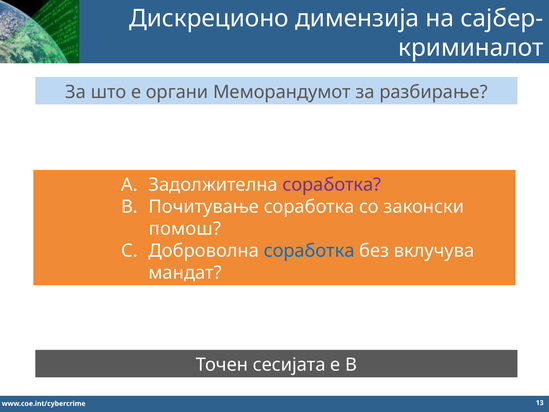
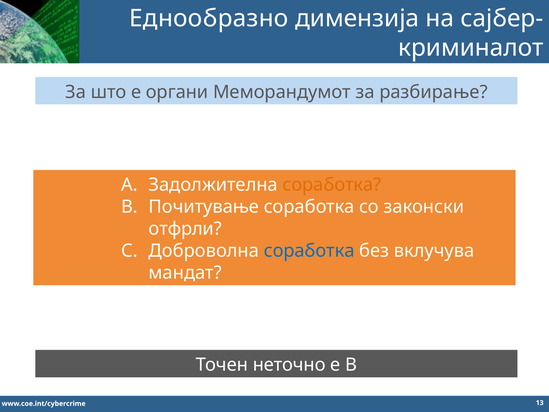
Дискреционо: Дискреционо -> Еднообразно (209, 18)
соработка colour: purple -> orange (332, 185)
помош: помош -> отфрли (185, 229)
сесијата: сесијата -> неточно (289, 365)
